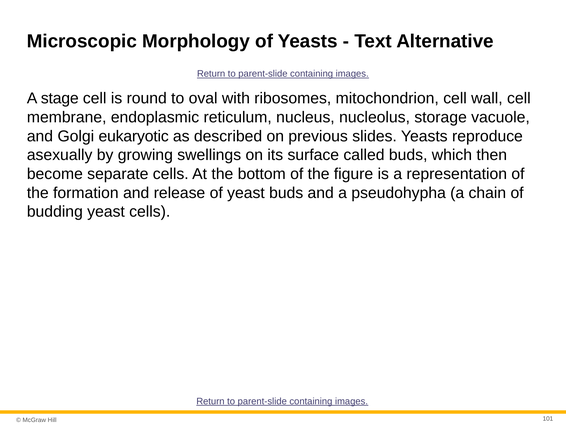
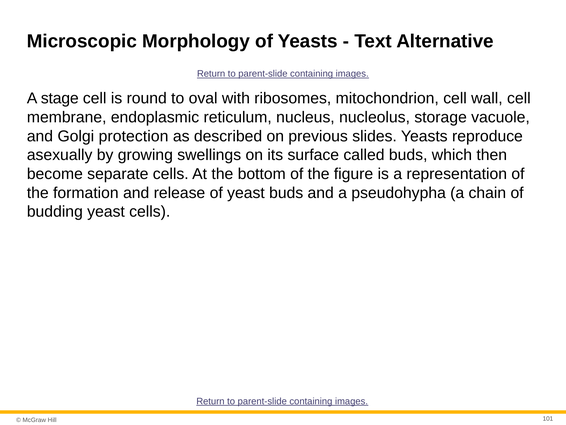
eukaryotic: eukaryotic -> protection (134, 136)
